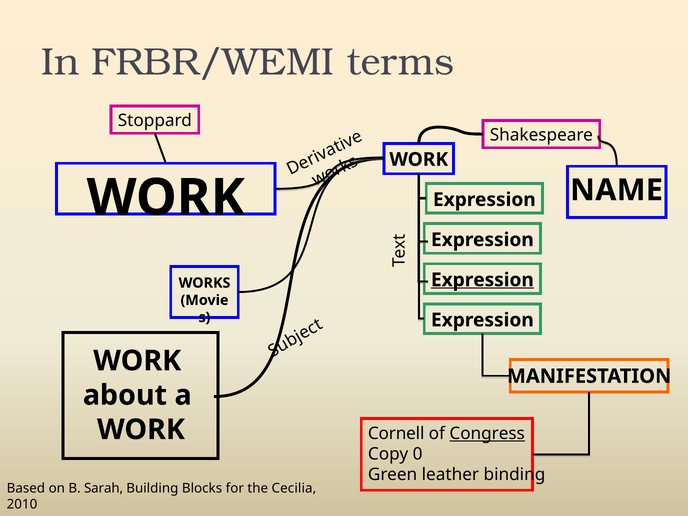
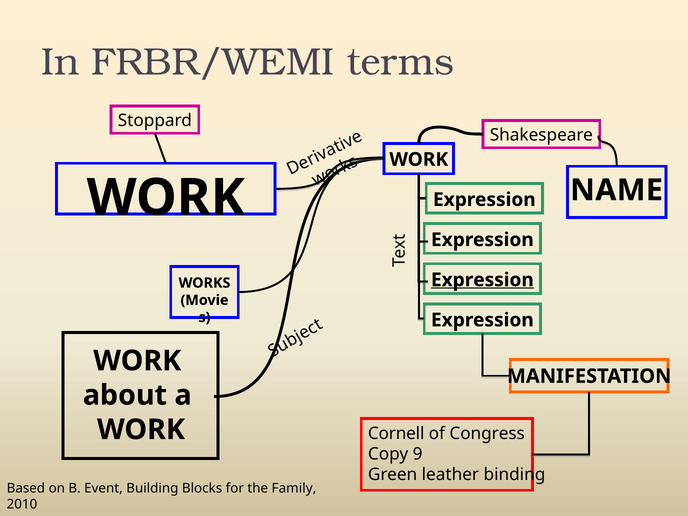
Congress underline: present -> none (487, 433)
0: 0 -> 9 (418, 454)
Sarah: Sarah -> Event (103, 488)
Cecilia: Cecilia -> Family (294, 488)
